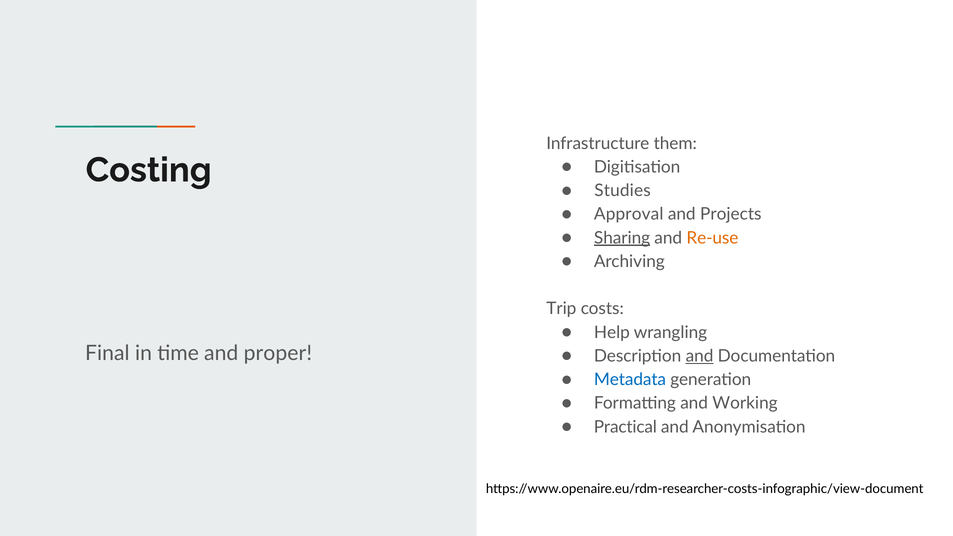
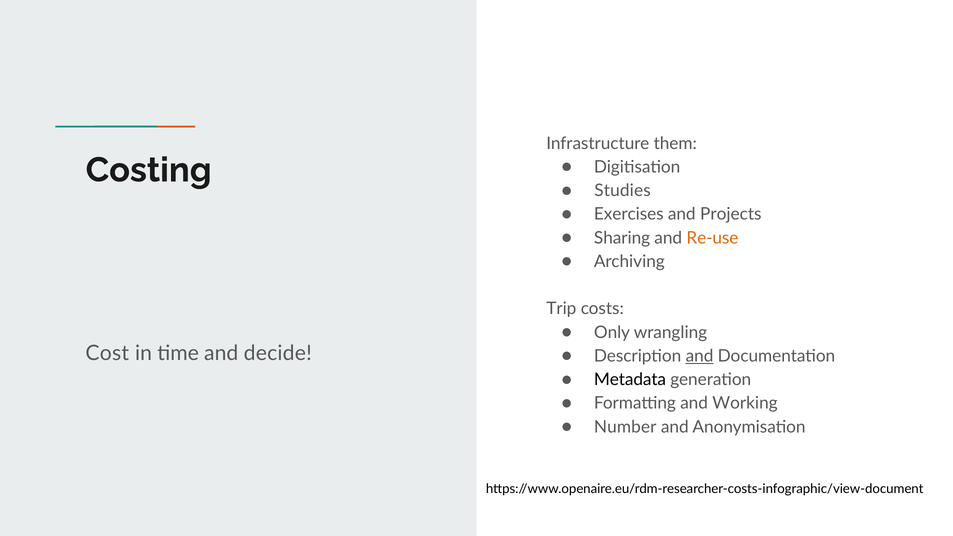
Approval: Approval -> Exercises (629, 214)
Sharing underline: present -> none (622, 238)
Help: Help -> Only (612, 332)
Final: Final -> Cost (107, 353)
proper: proper -> decide (278, 353)
Metadata colour: blue -> black (630, 380)
Practical: Practical -> Number (625, 427)
